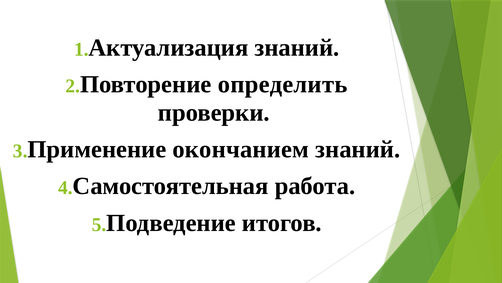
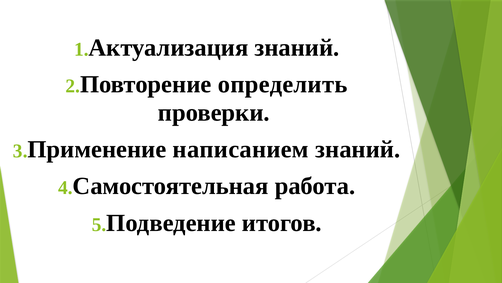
окончанием: окончанием -> написанием (241, 149)
